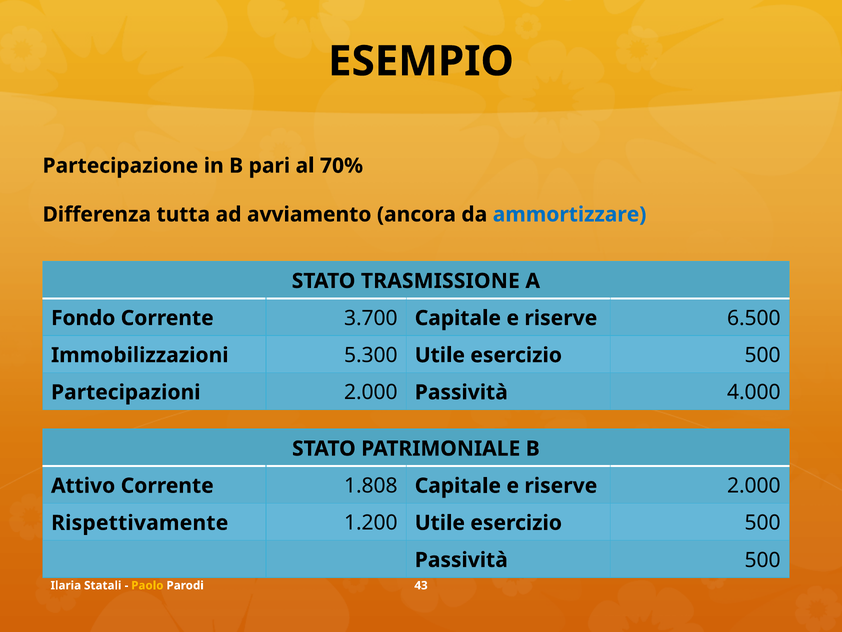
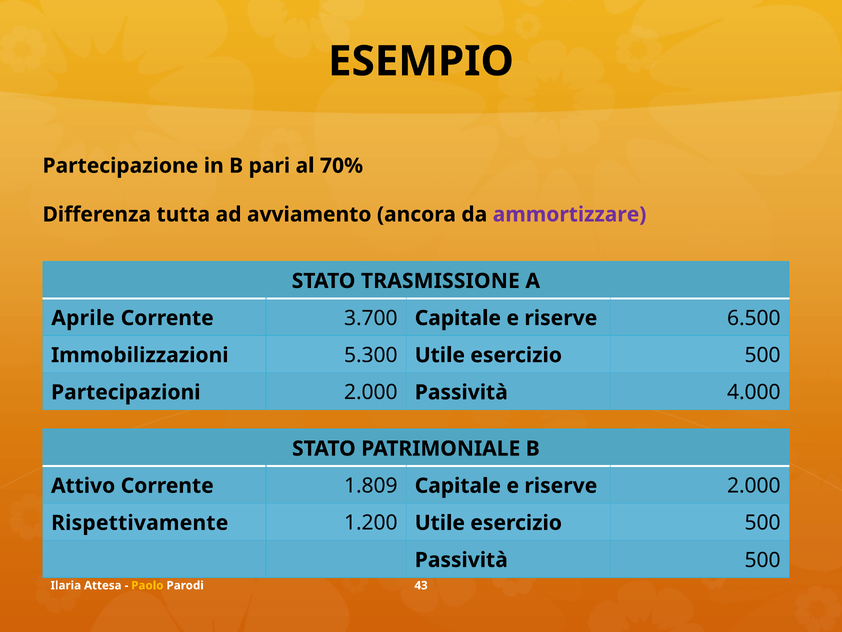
ammortizzare colour: blue -> purple (570, 214)
Fondo: Fondo -> Aprile (83, 318)
1.808: 1.808 -> 1.809 (371, 485)
Statali: Statali -> Attesa (103, 585)
